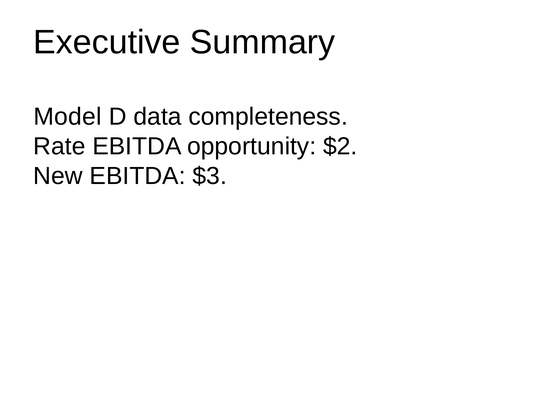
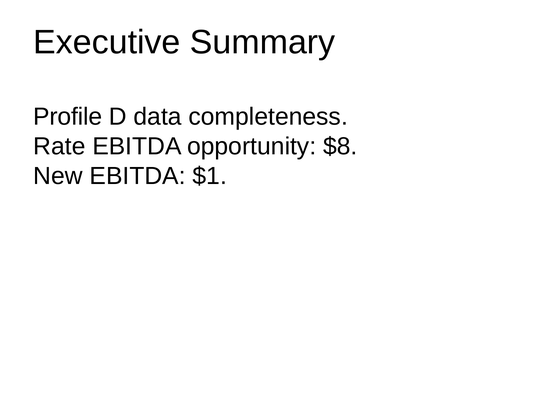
Model: Model -> Profile (68, 117)
$2: $2 -> $8 (340, 146)
$3: $3 -> $1 (210, 176)
